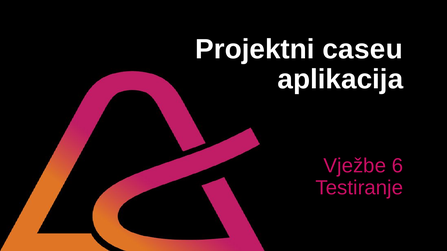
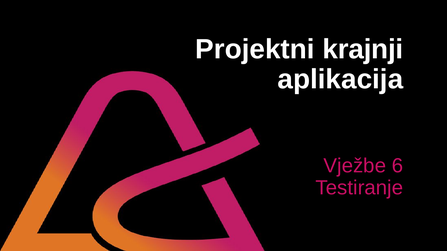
caseu: caseu -> krajnji (363, 49)
